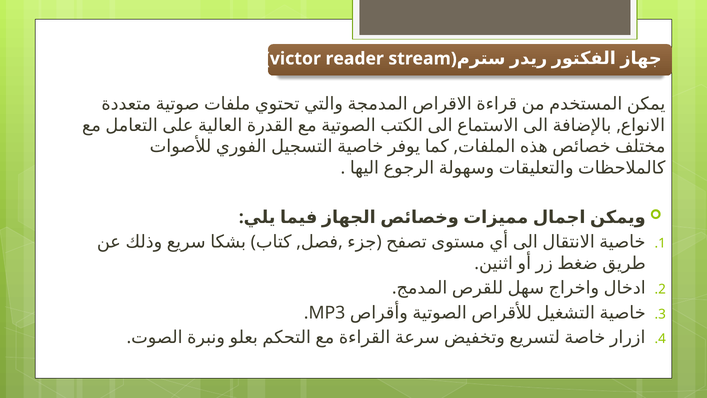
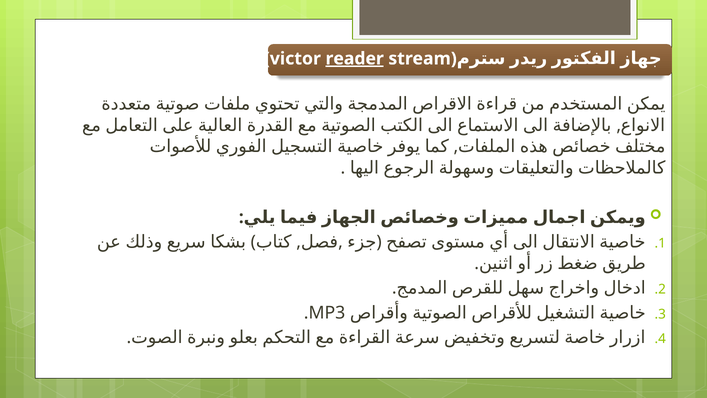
reader underline: none -> present (355, 59)
